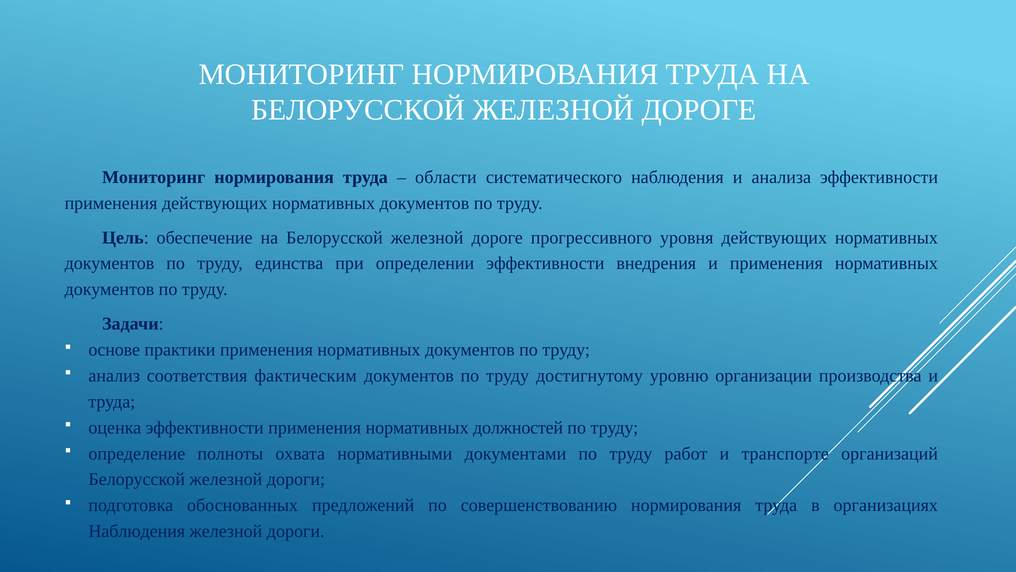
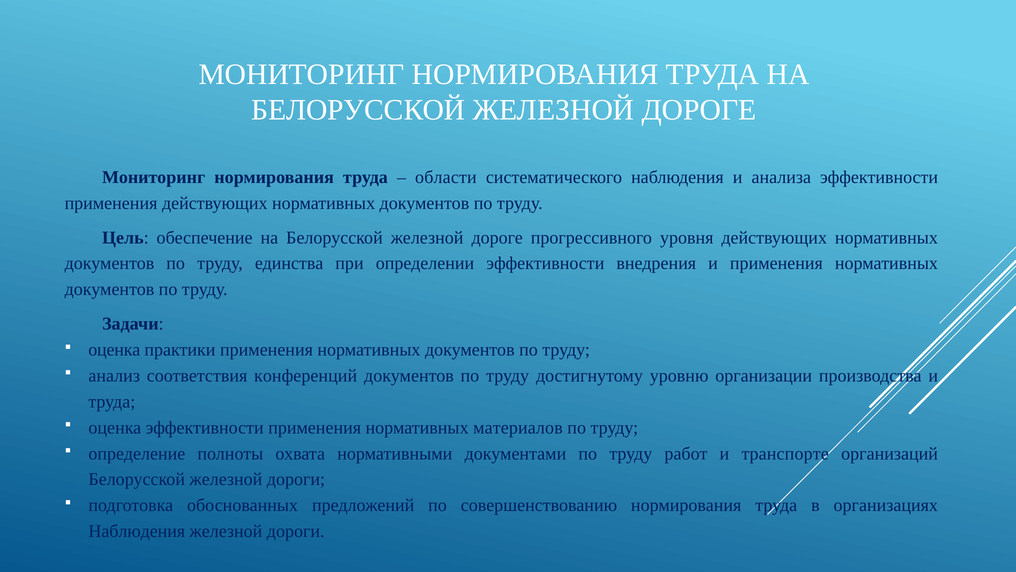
основе: основе -> оценка (114, 350)
фактическим: фактическим -> конференций (306, 375)
должностей: должностей -> материалов (518, 427)
